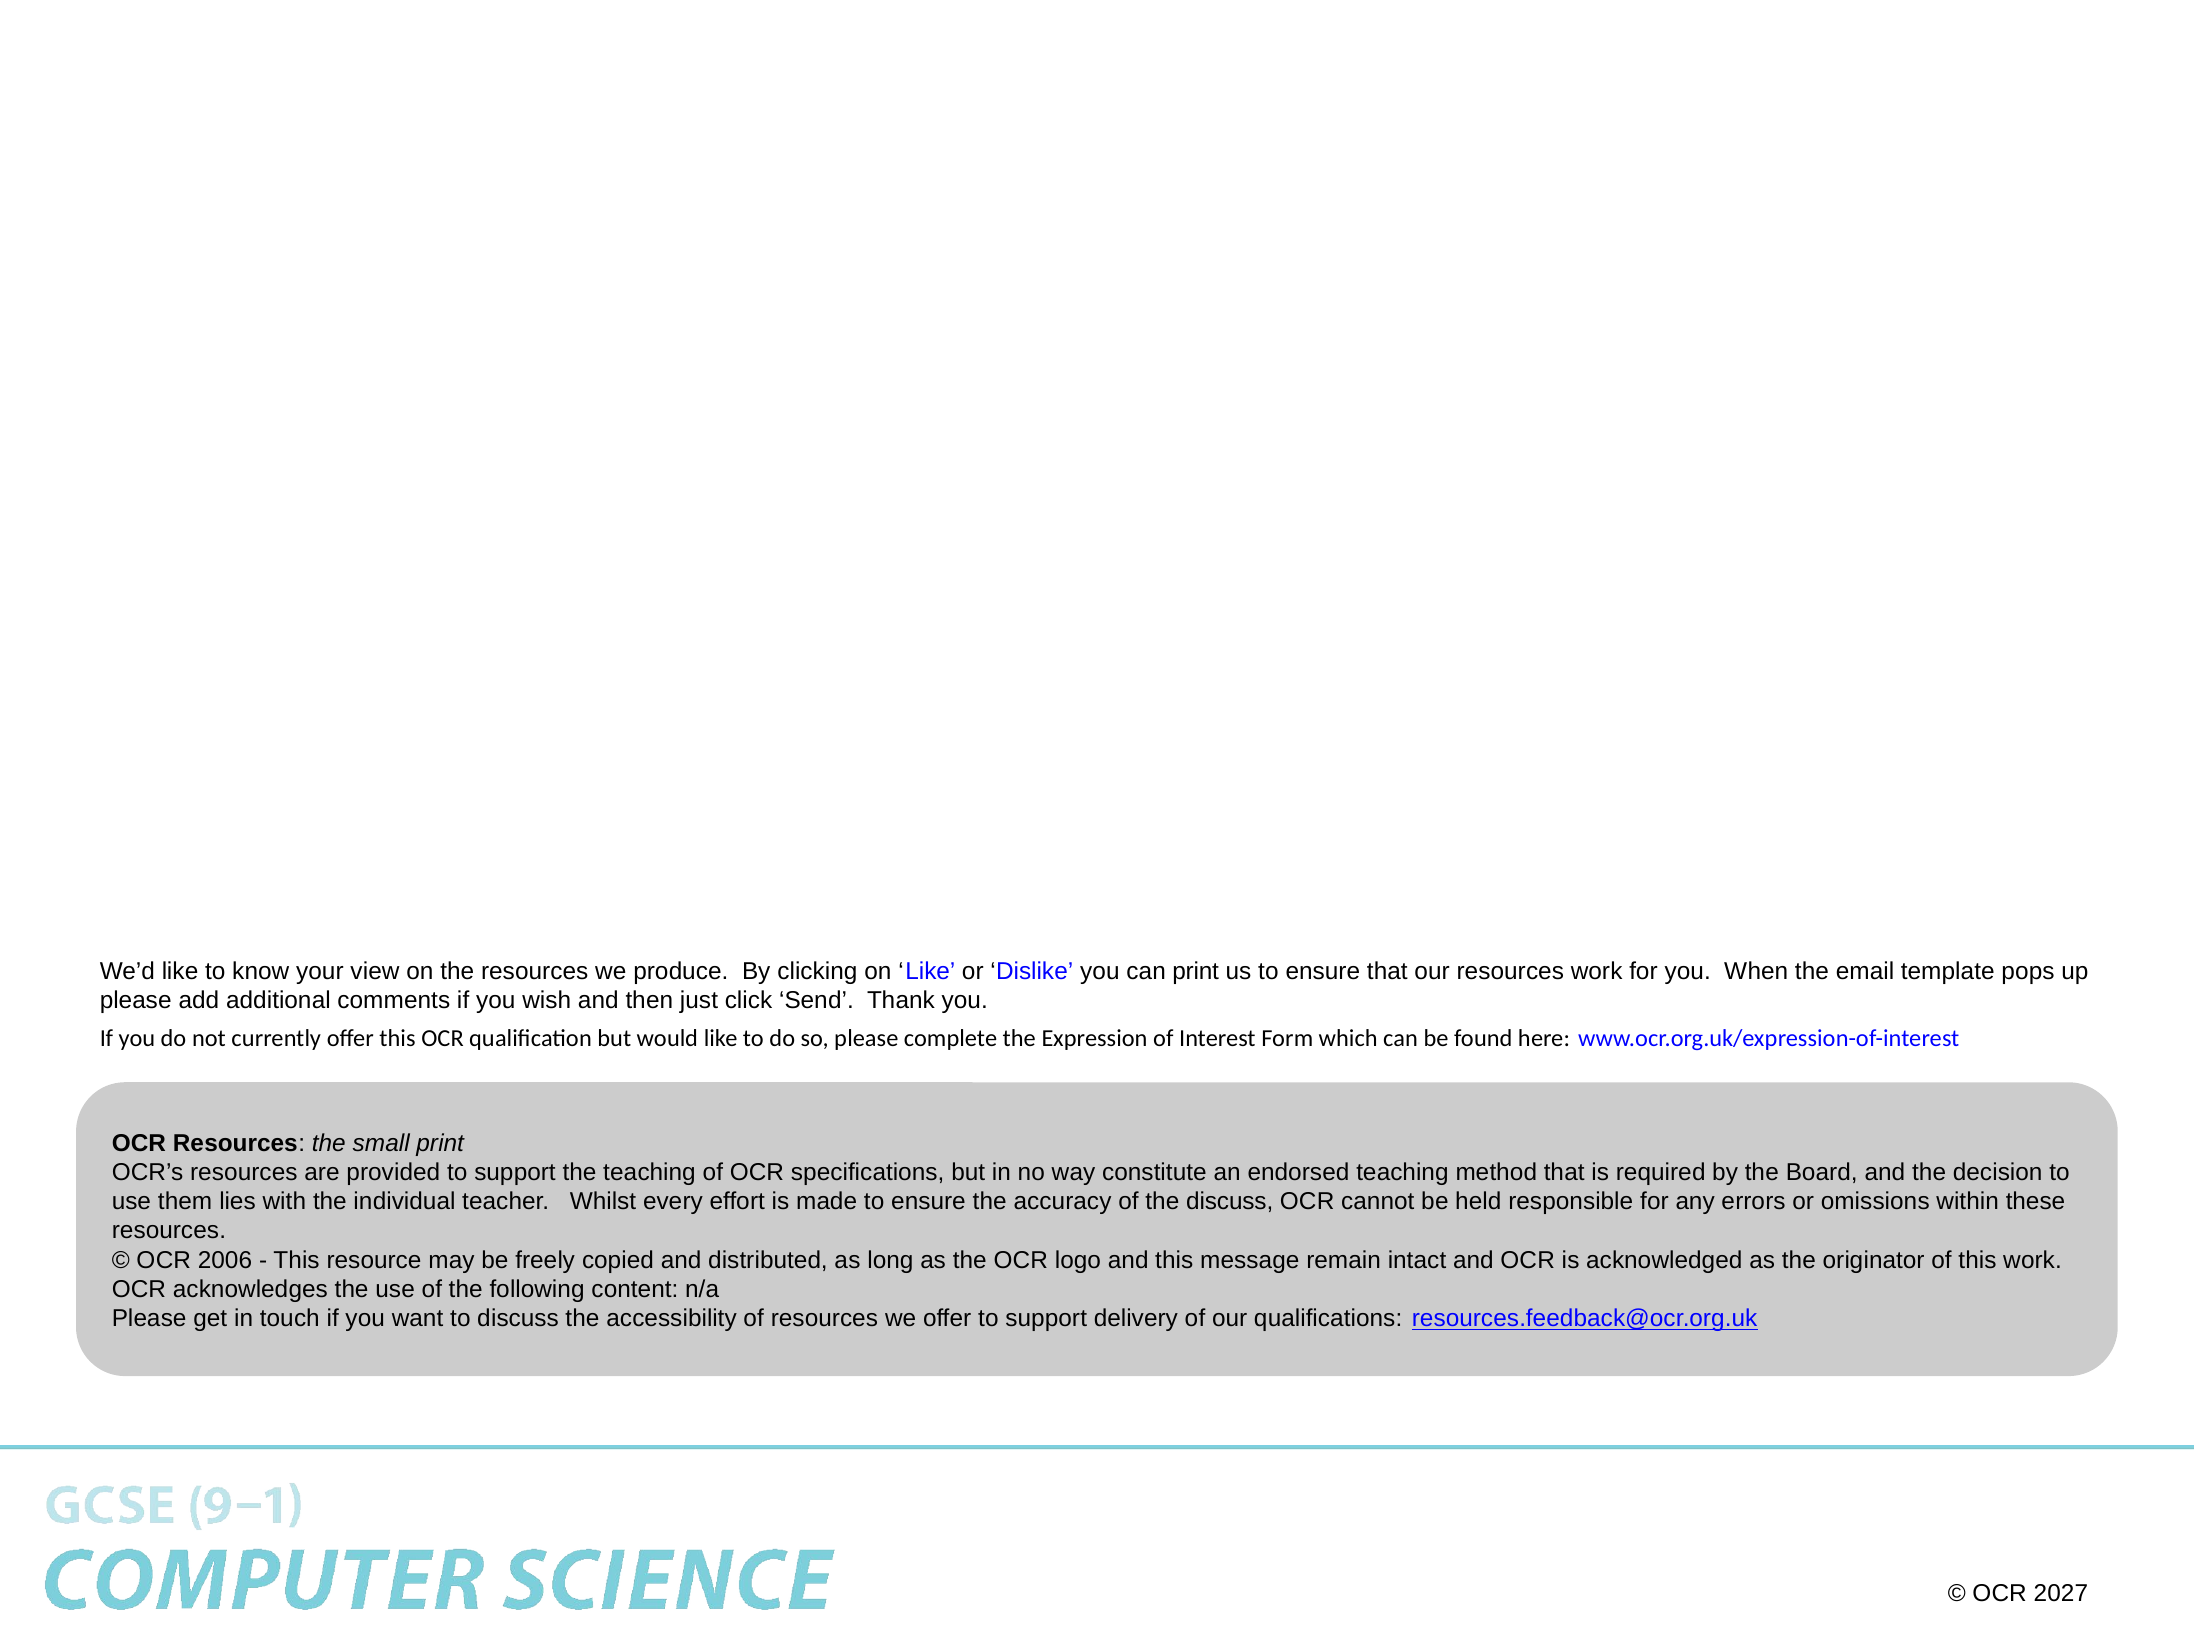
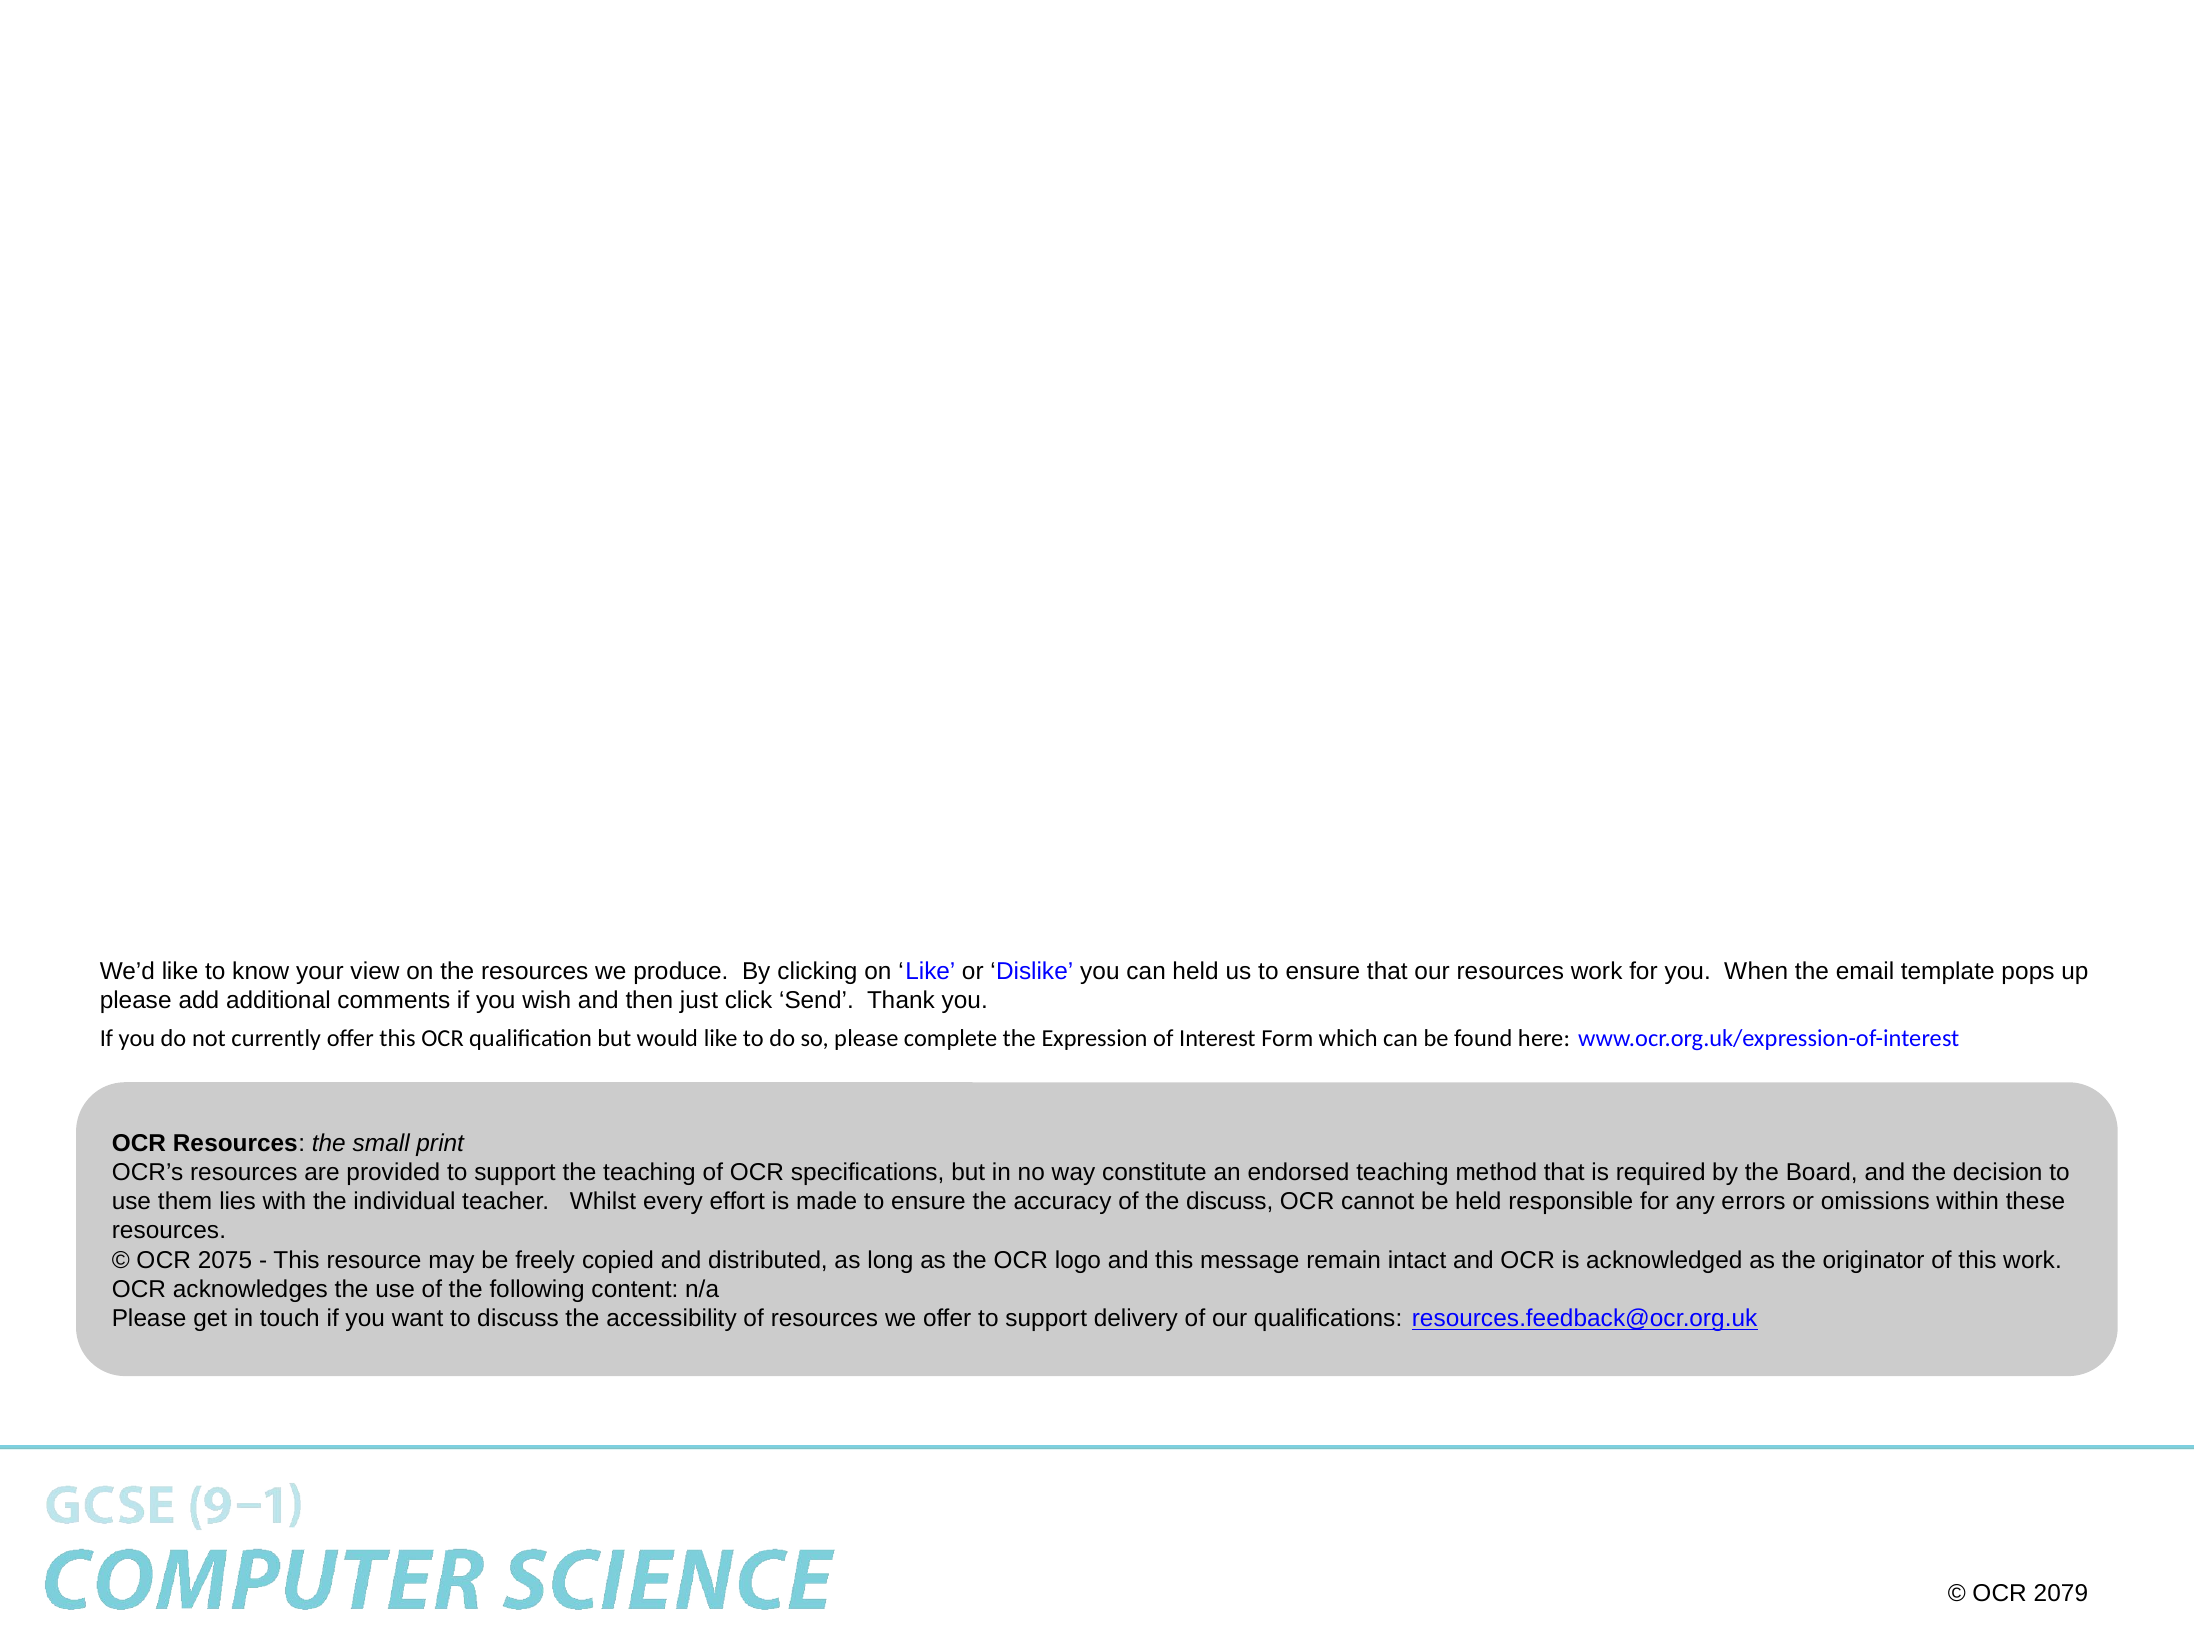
can print: print -> held (1196, 971)
2006: 2006 -> 2075 (225, 1260)
2027: 2027 -> 2079 (2061, 1593)
